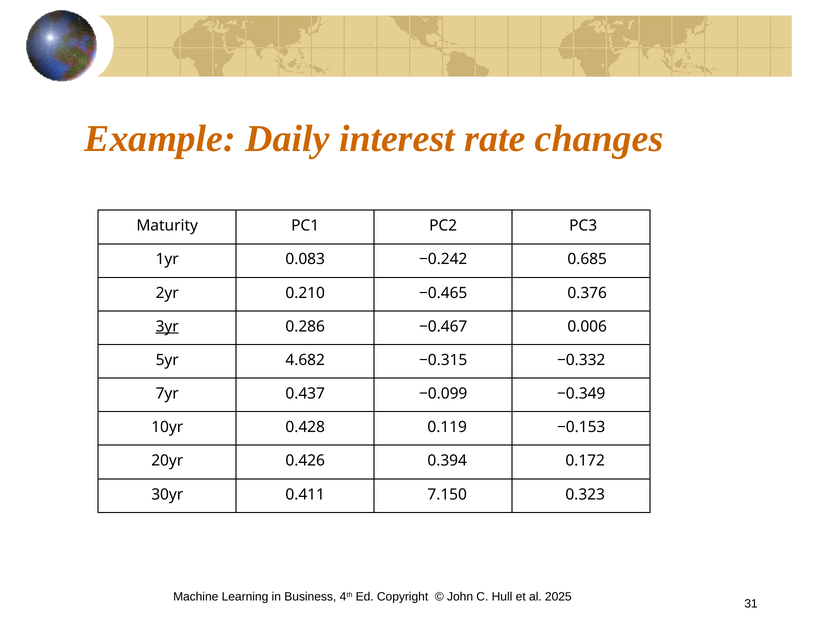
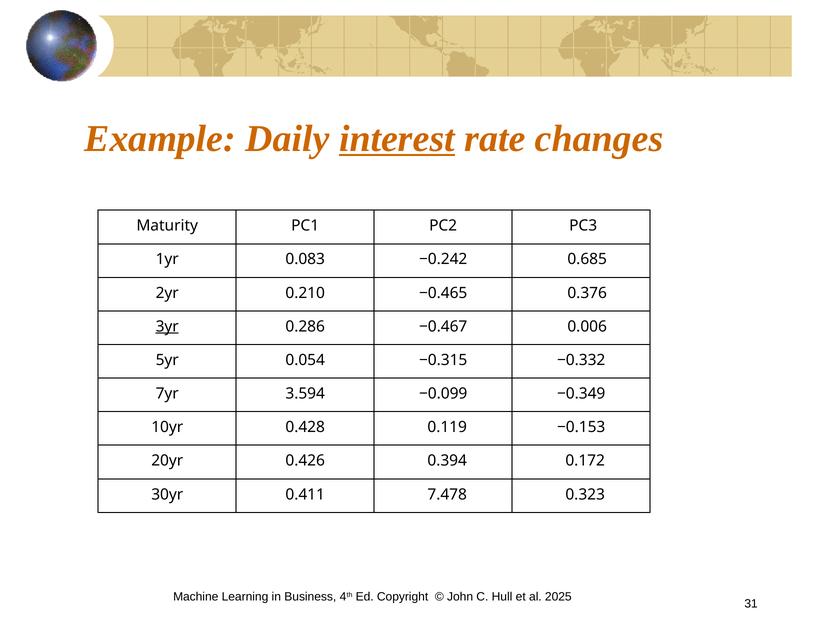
interest underline: none -> present (397, 139)
4.682: 4.682 -> 0.054 (305, 360)
0.437: 0.437 -> 3.594 (305, 394)
7.150: 7.150 -> 7.478 (447, 494)
